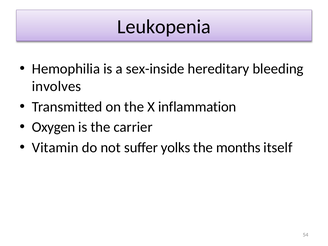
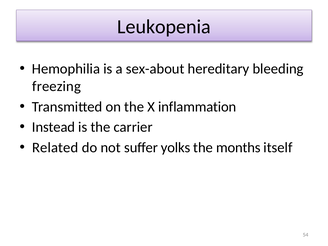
sex-inside: sex-inside -> sex-about (155, 69)
involves: involves -> freezing (57, 86)
Oxygen: Oxygen -> Instead (54, 127)
Vitamin: Vitamin -> Related (55, 148)
